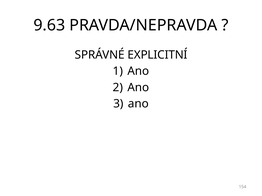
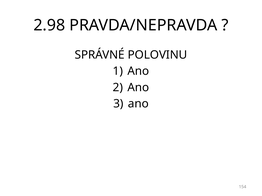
9.63: 9.63 -> 2.98 (49, 25)
EXPLICITNÍ: EXPLICITNÍ -> POLOVINU (157, 55)
